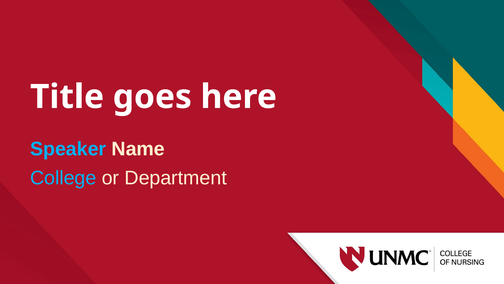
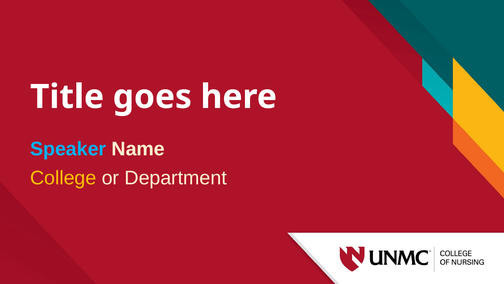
College colour: light blue -> yellow (63, 178)
